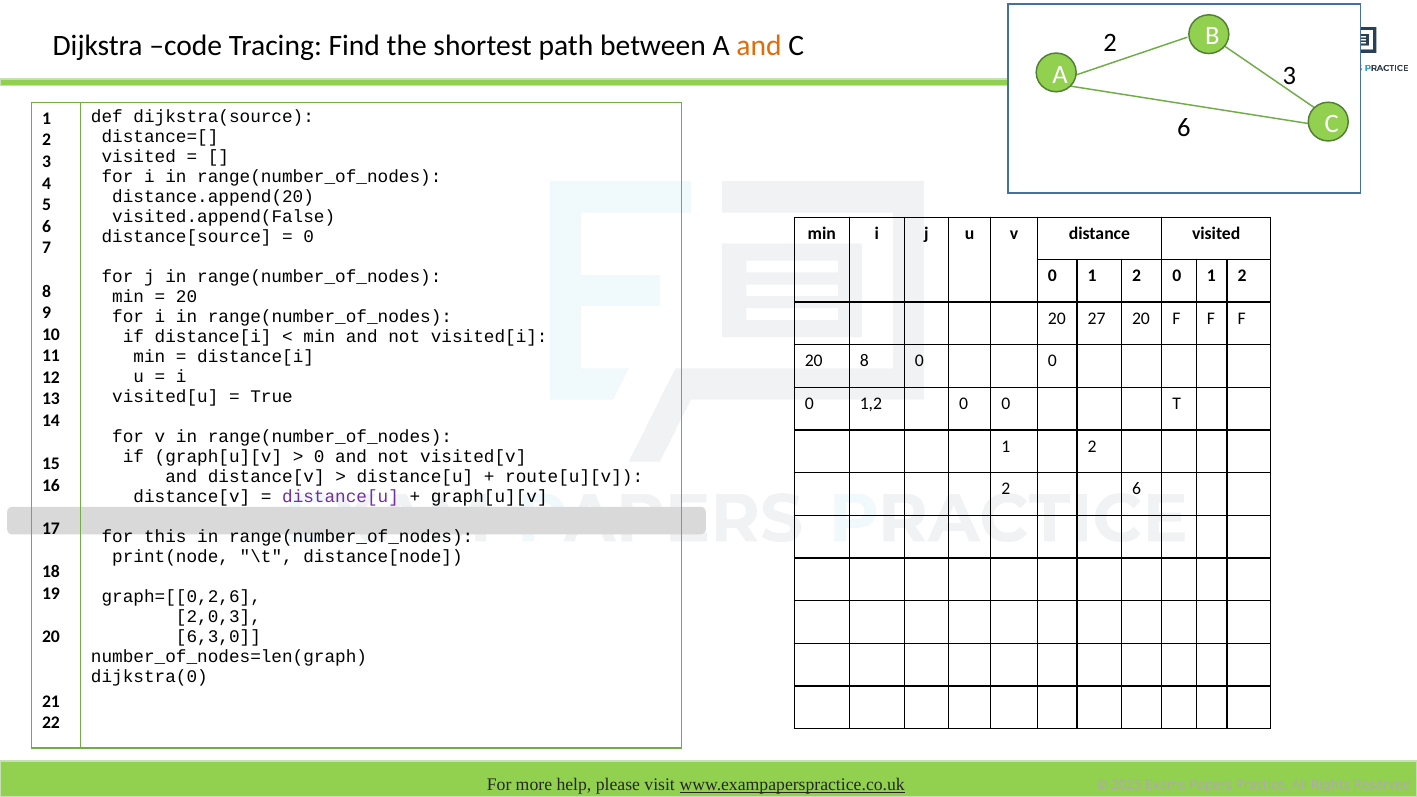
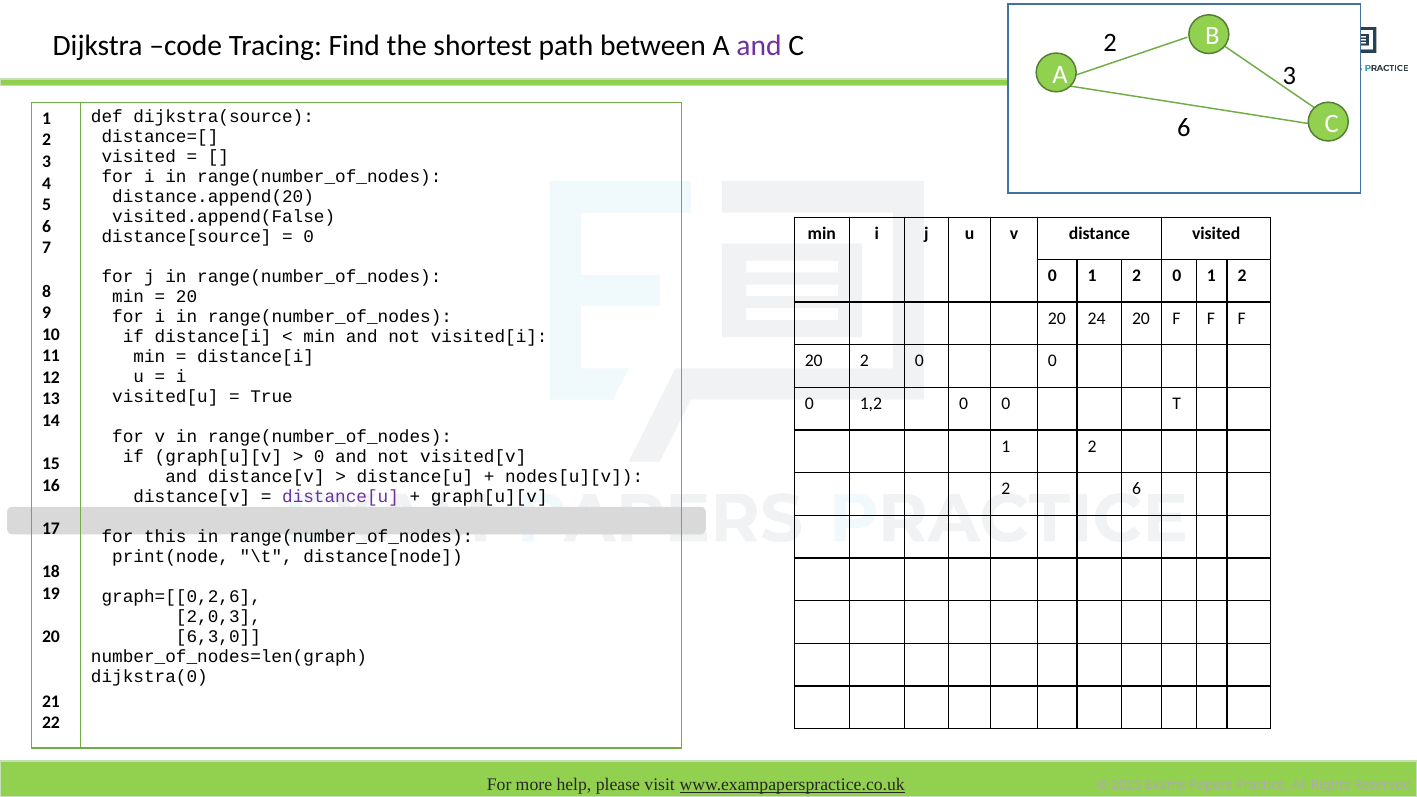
and colour: orange -> purple (759, 46)
27: 27 -> 24 (1097, 318)
20 8: 8 -> 2 (864, 361)
route[u][v: route[u][v -> nodes[u][v (574, 476)
